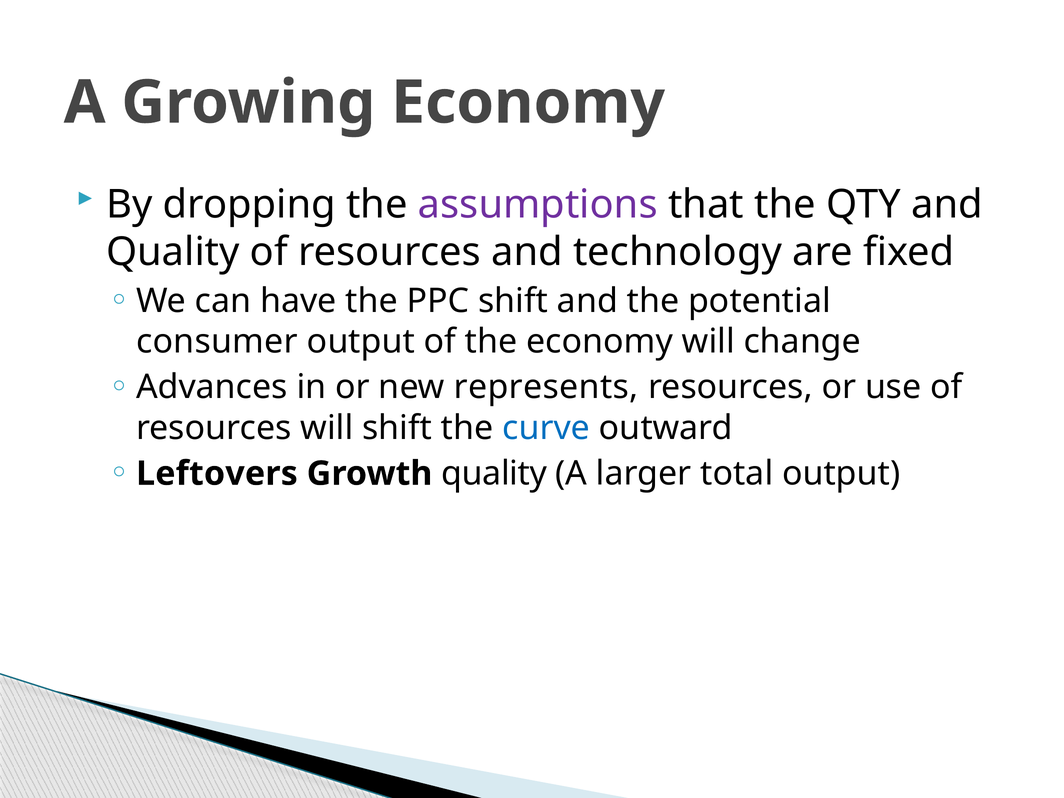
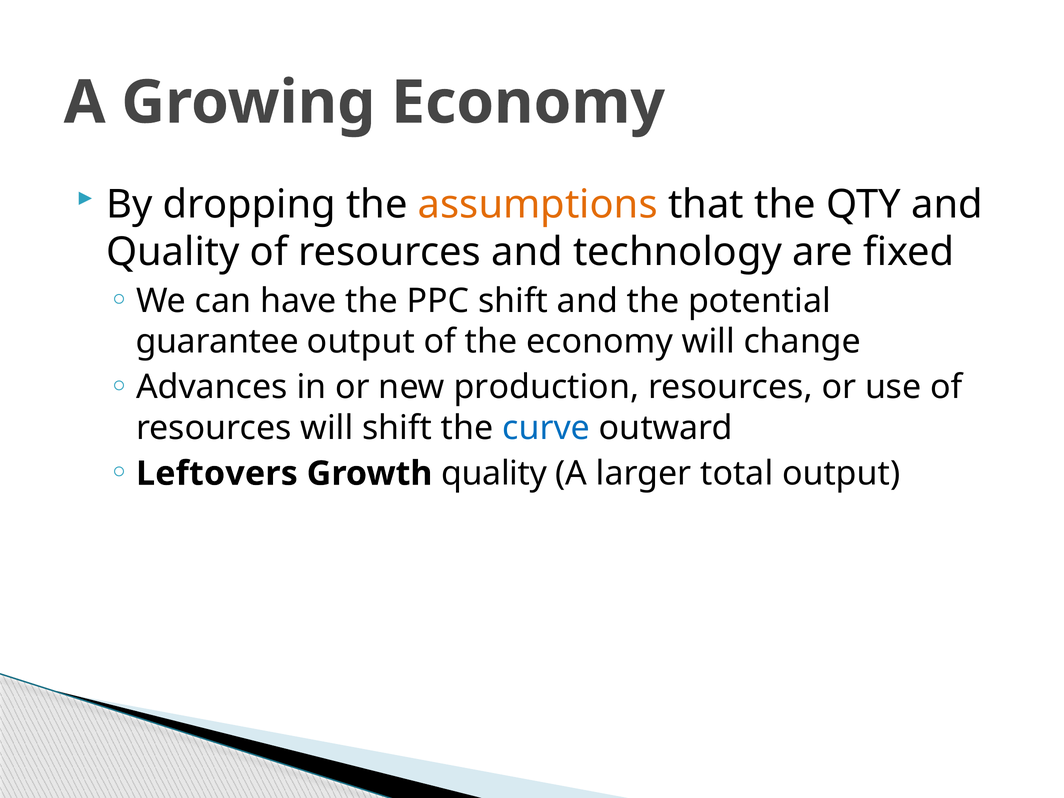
assumptions colour: purple -> orange (538, 204)
consumer: consumer -> guarantee (217, 342)
represents: represents -> production (546, 387)
